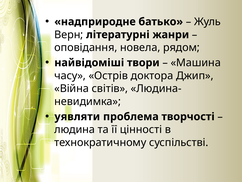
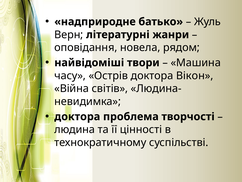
Джип: Джип -> Вікон (195, 75)
уявляти: уявляти -> доктора (77, 116)
